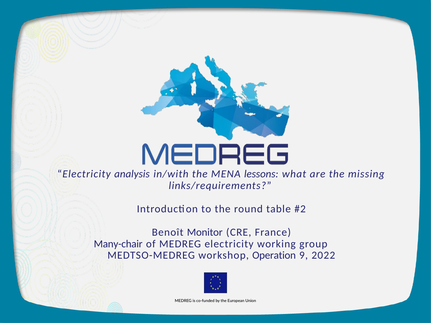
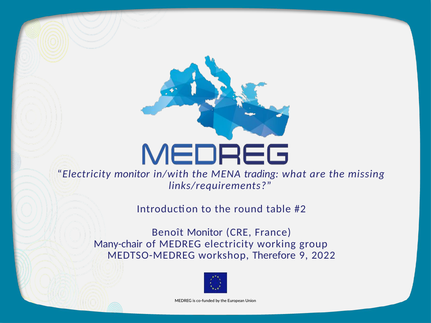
Electricity analysis: analysis -> monitor (132, 174)
lessons: lessons -> trading (261, 174)
Operation: Operation -> Therefore (274, 256)
